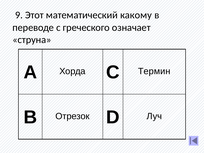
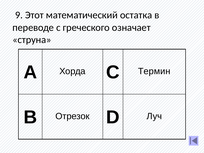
какому: какому -> остатка (136, 15)
